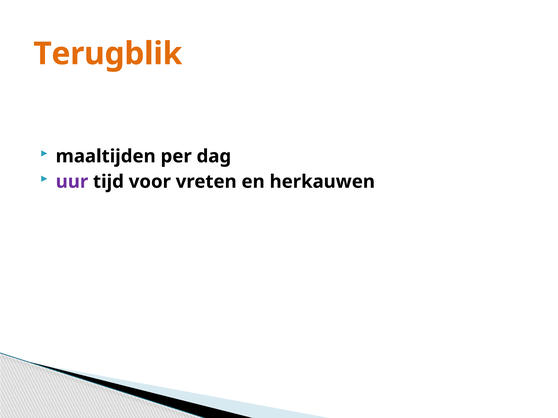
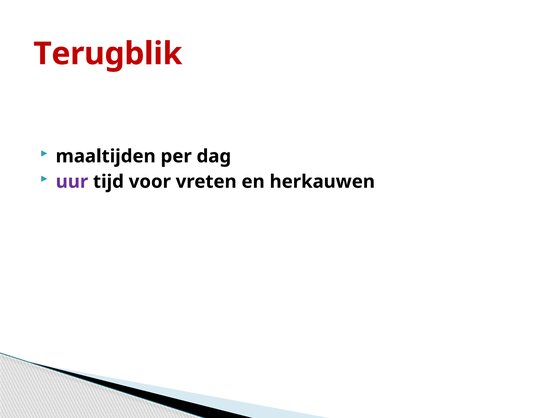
Terugblik colour: orange -> red (108, 54)
